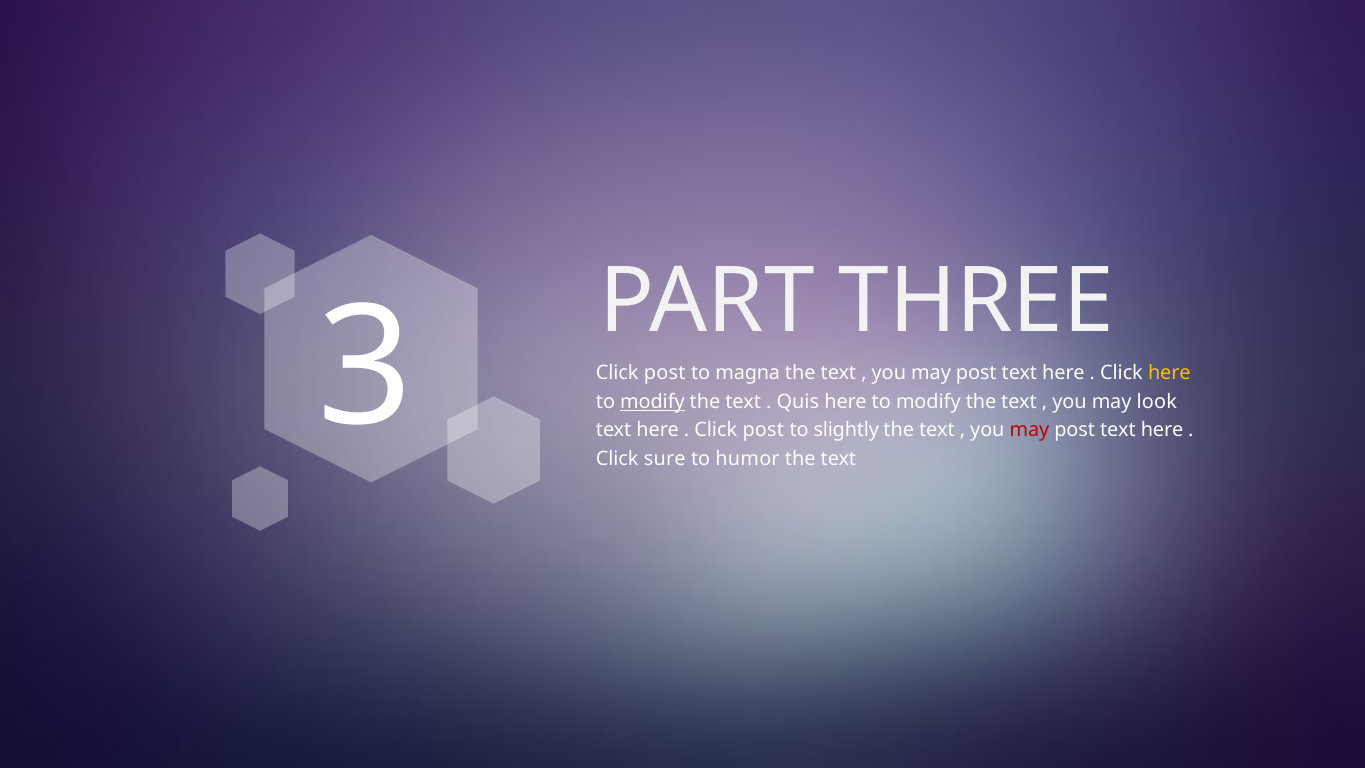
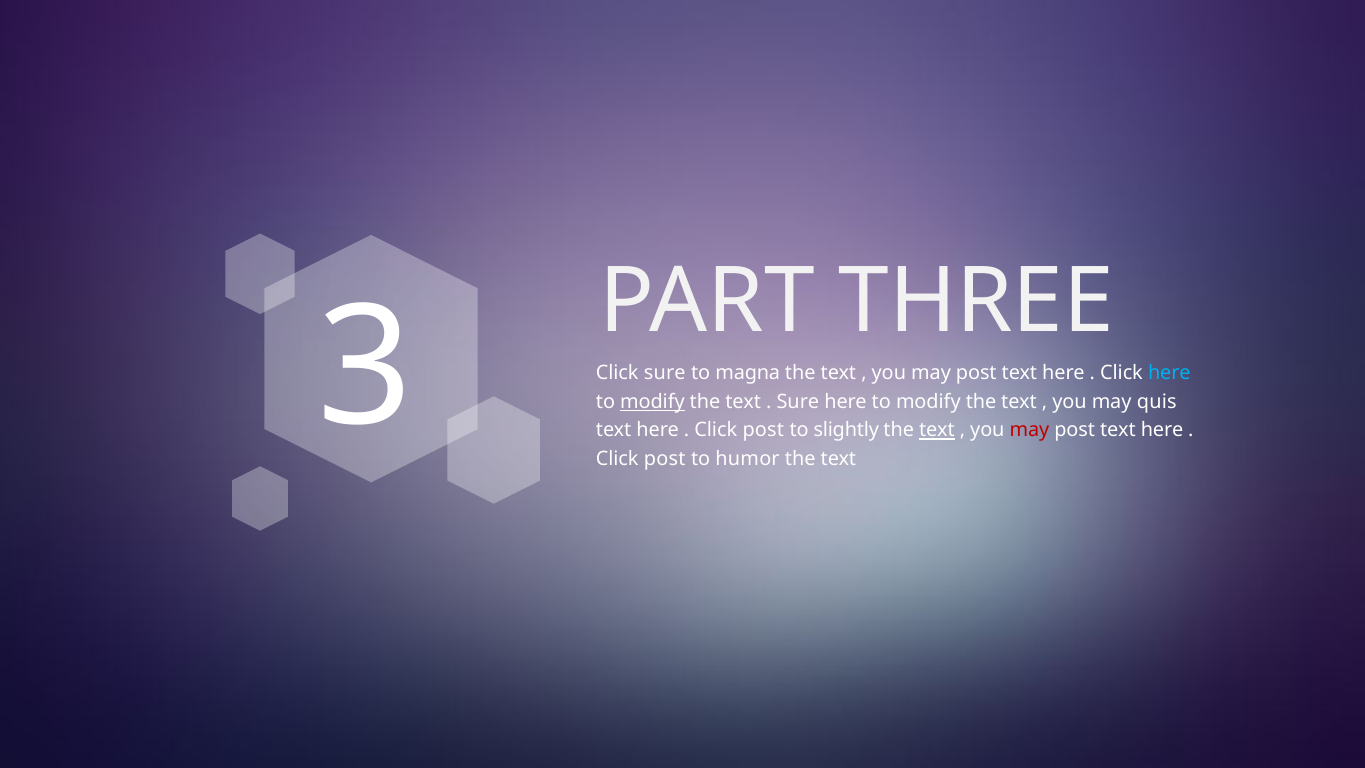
post: post -> sure (665, 373)
here colour: yellow -> light blue (1169, 373)
Quis: Quis -> Sure (798, 402)
look: look -> quis (1157, 402)
text underline: none -> present (937, 430)
sure: sure -> post (665, 459)
